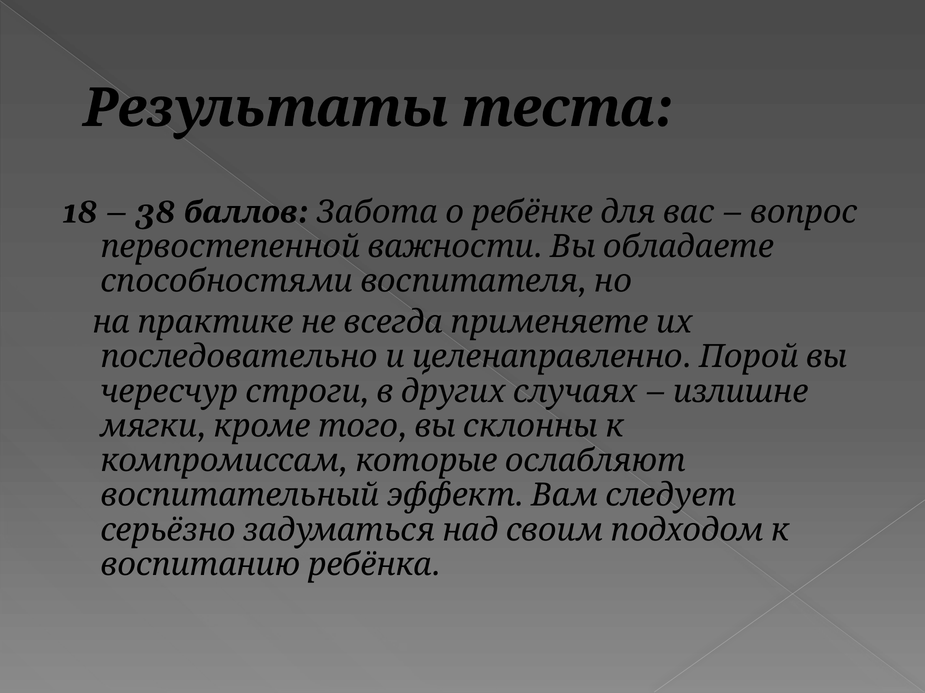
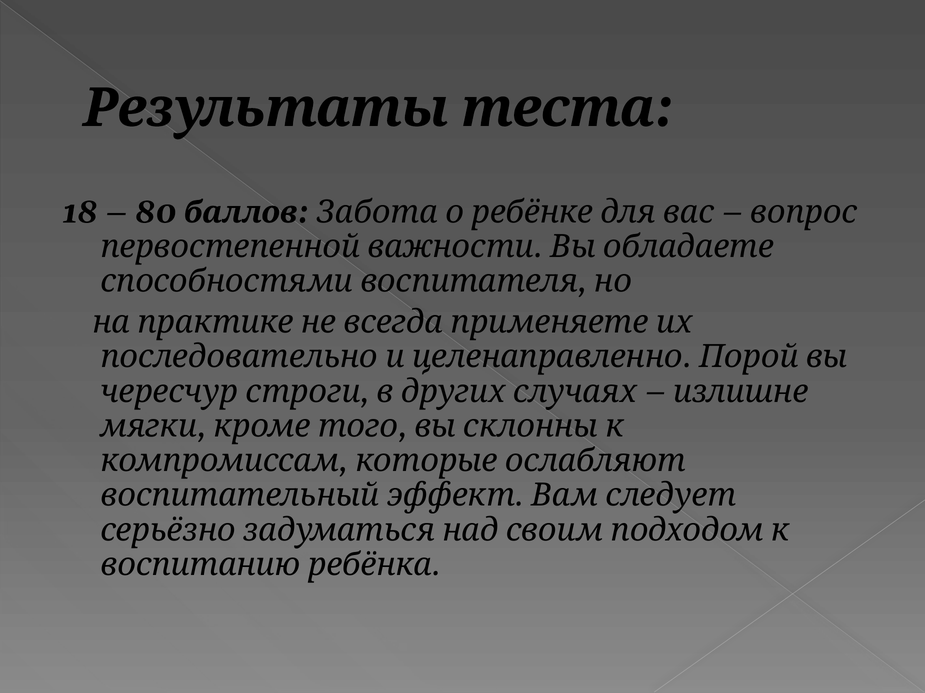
38: 38 -> 80 (156, 213)
